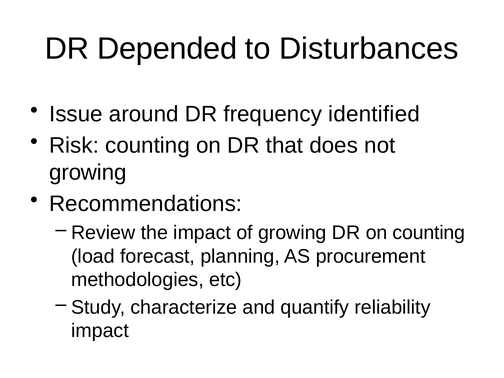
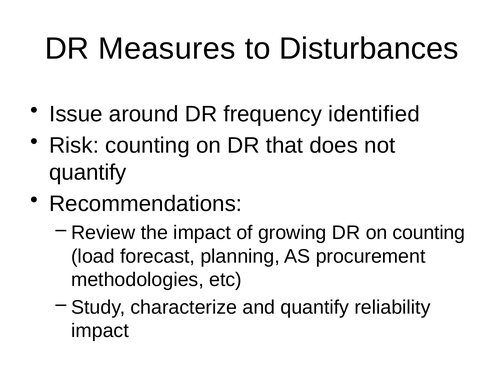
Depended: Depended -> Measures (167, 49)
growing: growing -> quantify (88, 172)
